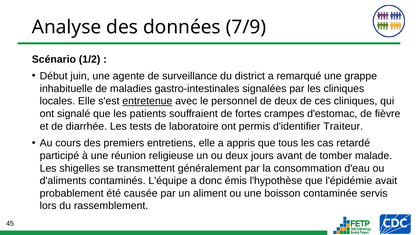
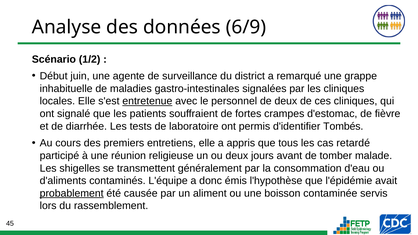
7/9: 7/9 -> 6/9 (246, 27)
Traiteur: Traiteur -> Tombés (343, 126)
probablement underline: none -> present (72, 193)
